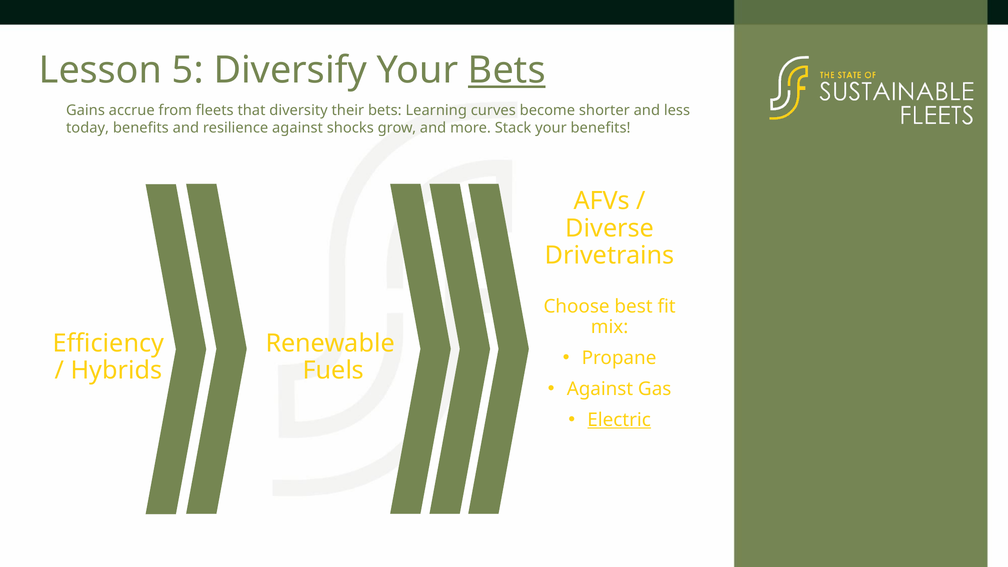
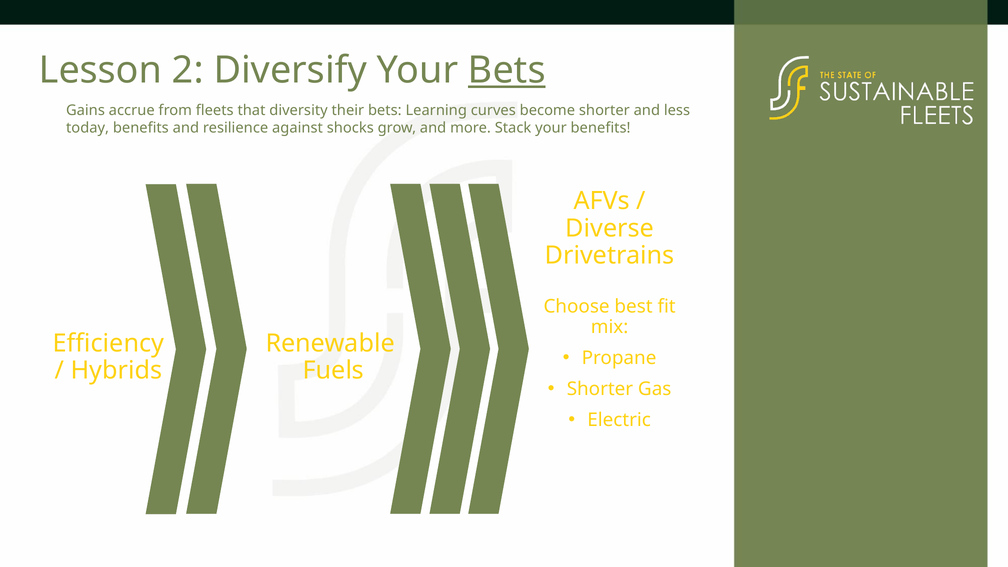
5: 5 -> 2 (188, 70)
Against: Against -> Shorter (600, 389)
Electric underline: present -> none (619, 420)
